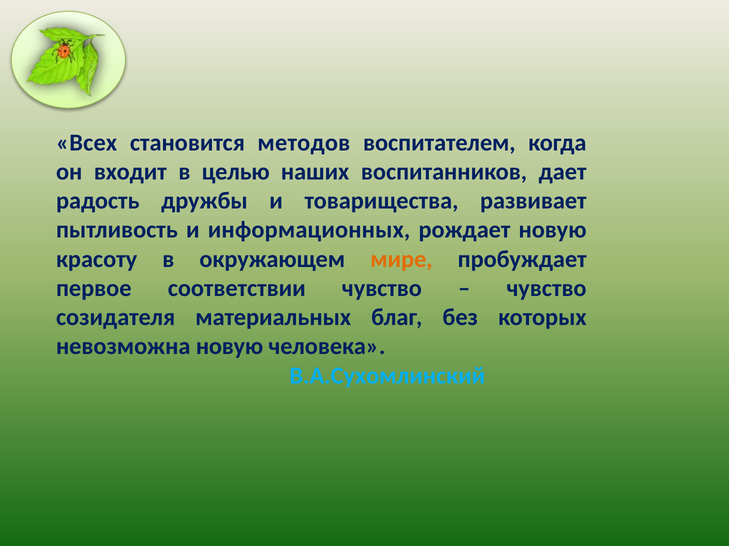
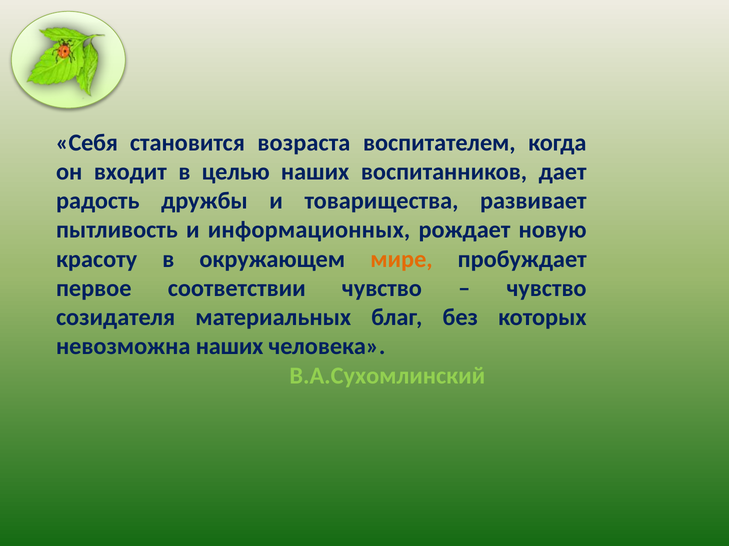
Всех: Всех -> Себя (87, 143)
методов: методов -> возраста (304, 143)
невозможна новую: новую -> наших (230, 347)
В.А.Сухомлинский colour: light blue -> light green (387, 376)
